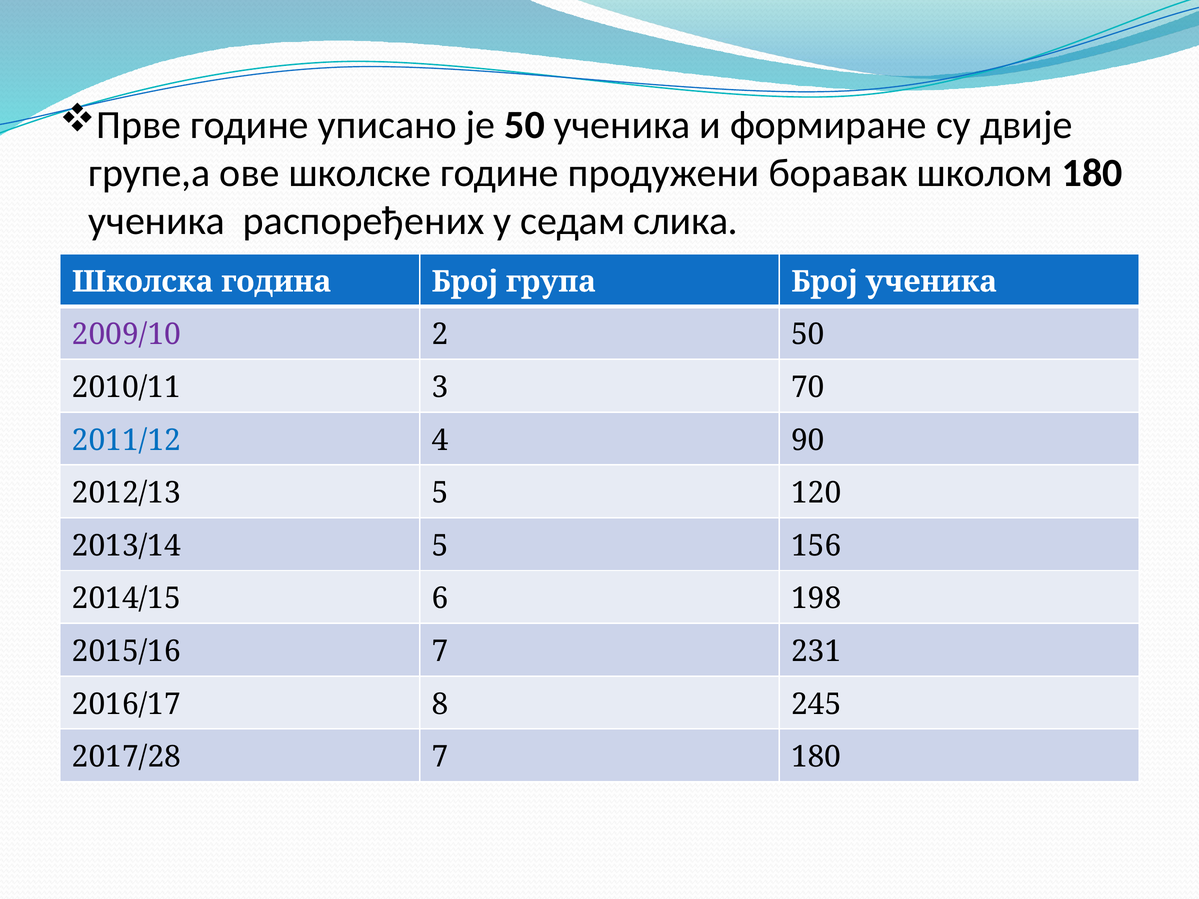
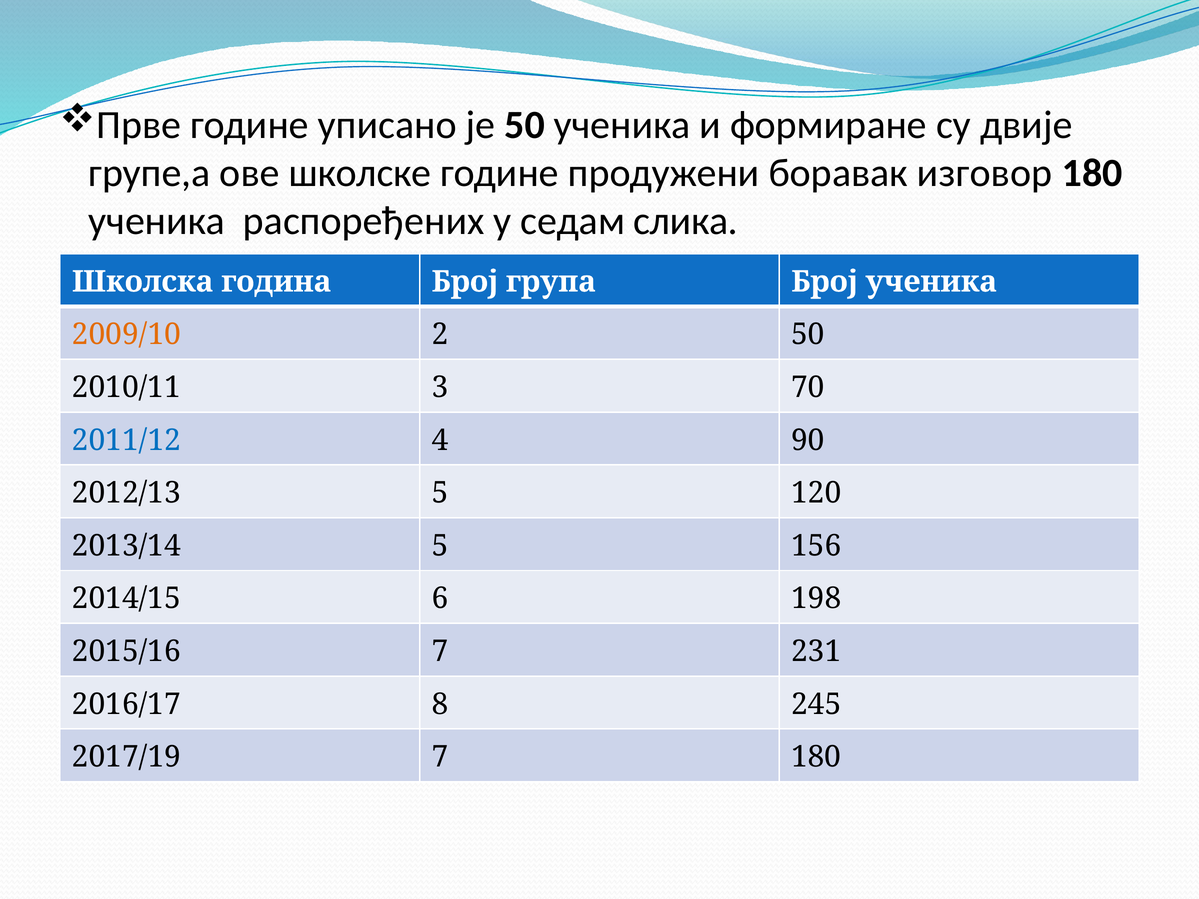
школом: школом -> изговор (985, 173)
2009/10 colour: purple -> orange (126, 335)
2017/28: 2017/28 -> 2017/19 (126, 757)
